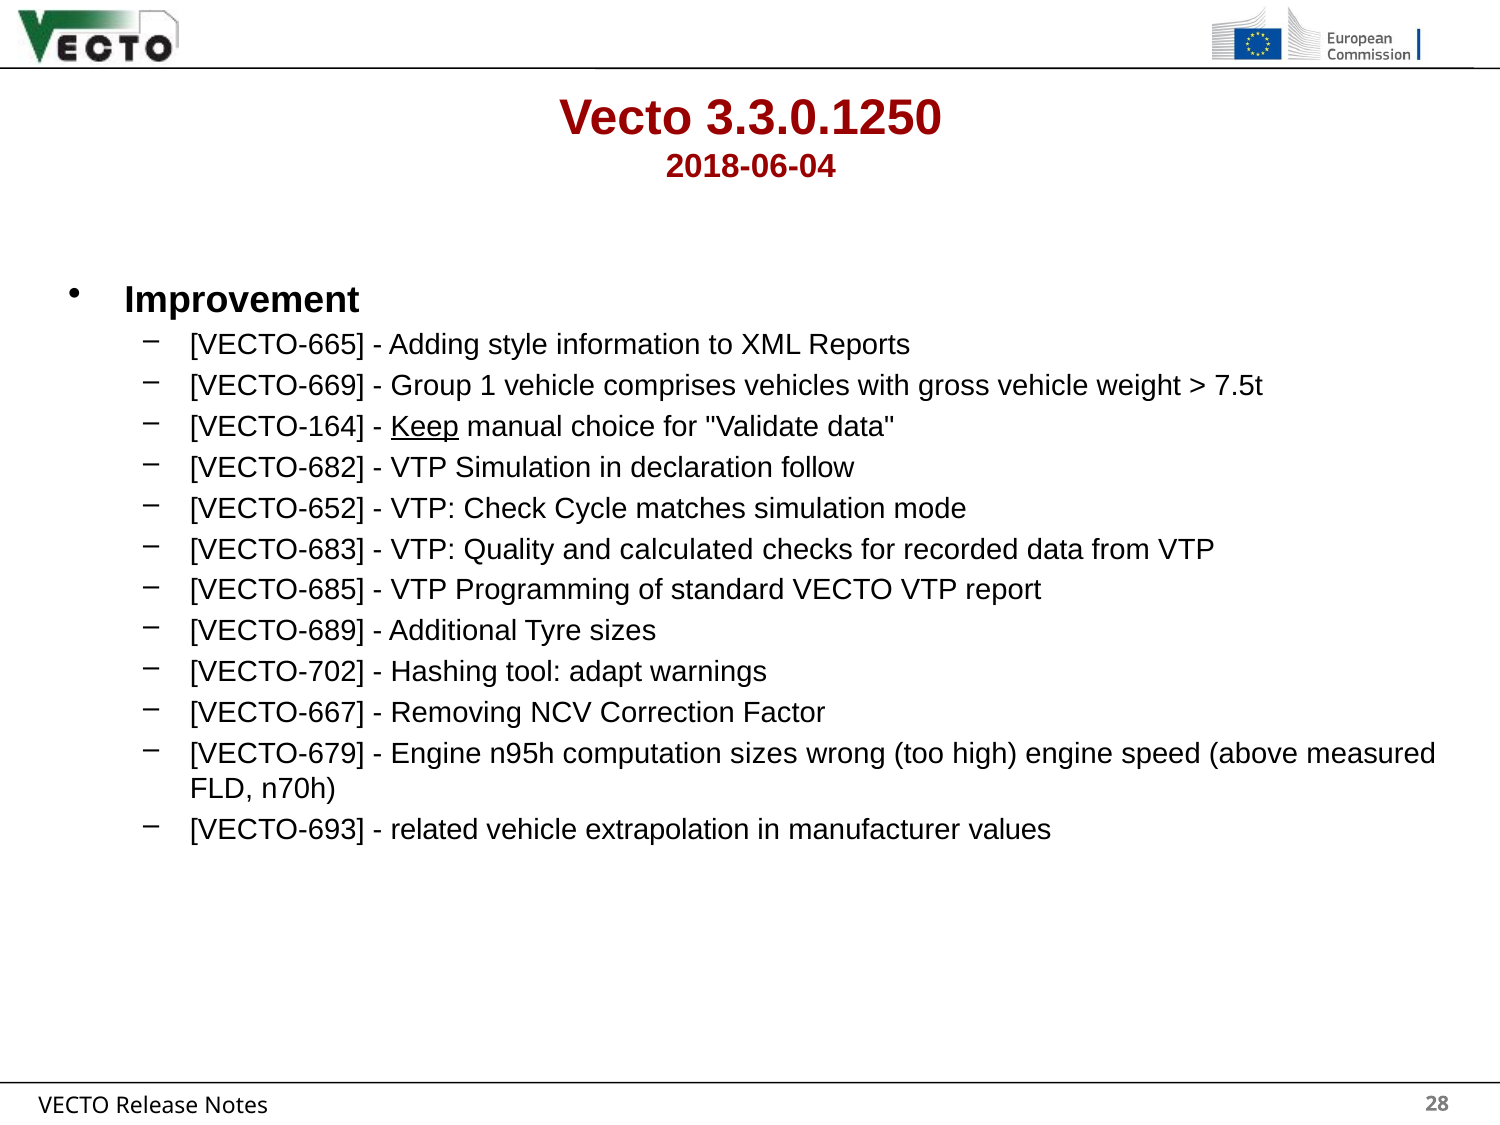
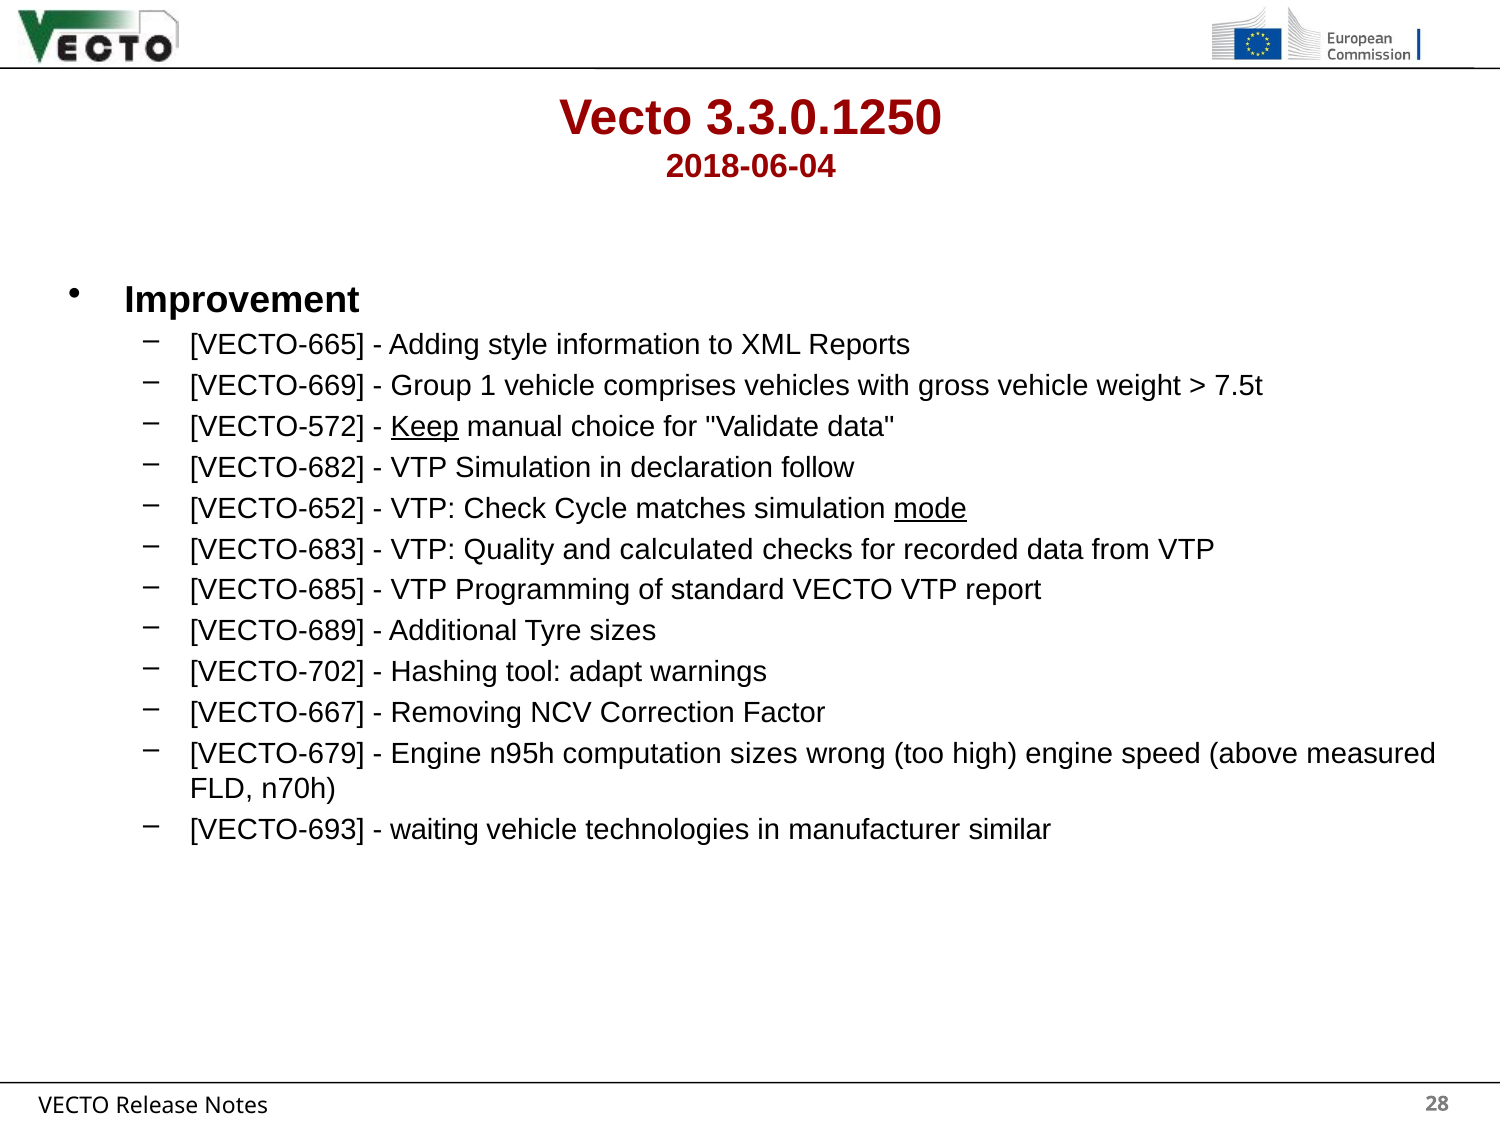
VECTO-164: VECTO-164 -> VECTO-572 (277, 427)
mode underline: none -> present (930, 509)
related: related -> waiting (435, 830)
extrapolation: extrapolation -> technologies (667, 830)
values: values -> similar (1010, 830)
